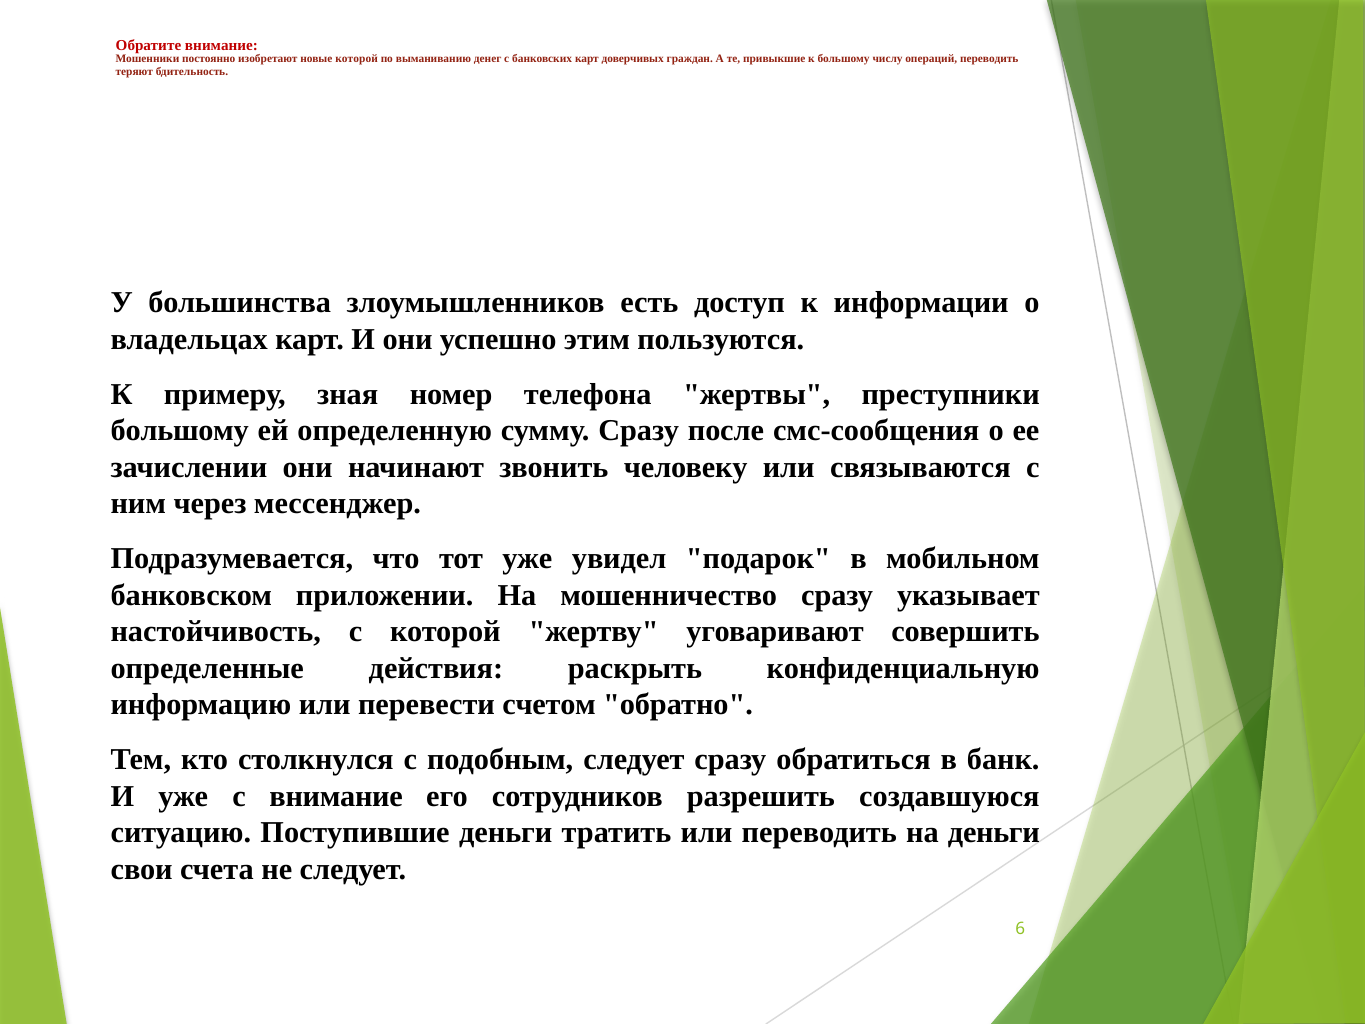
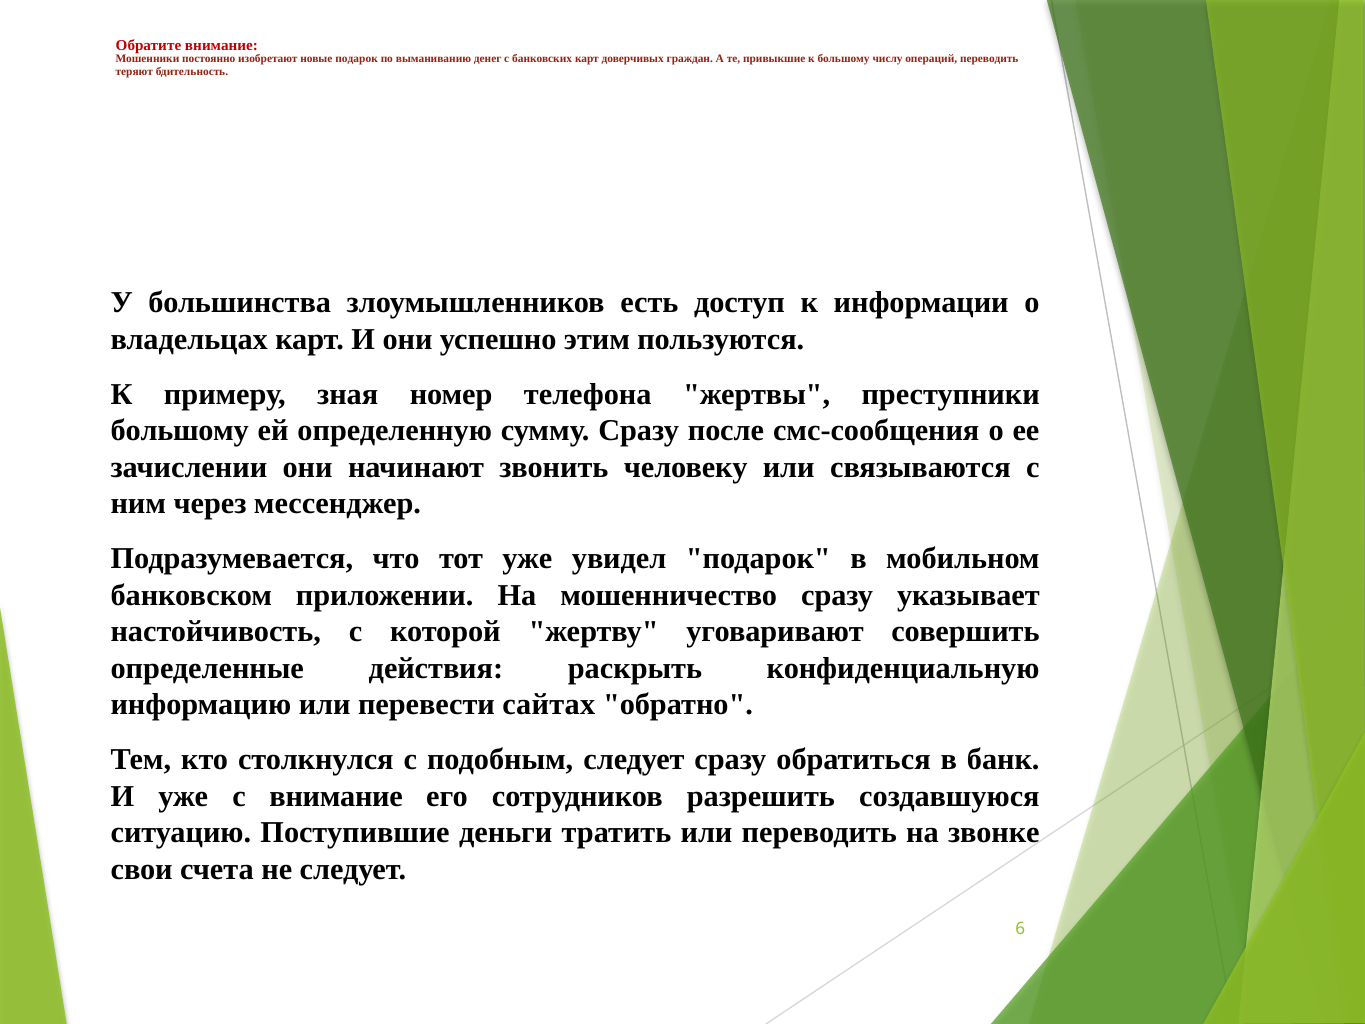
новые которой: которой -> подарок (357, 59)
счетом: счетом -> сайтах (549, 704)
на деньги: деньги -> звонке (994, 832)
